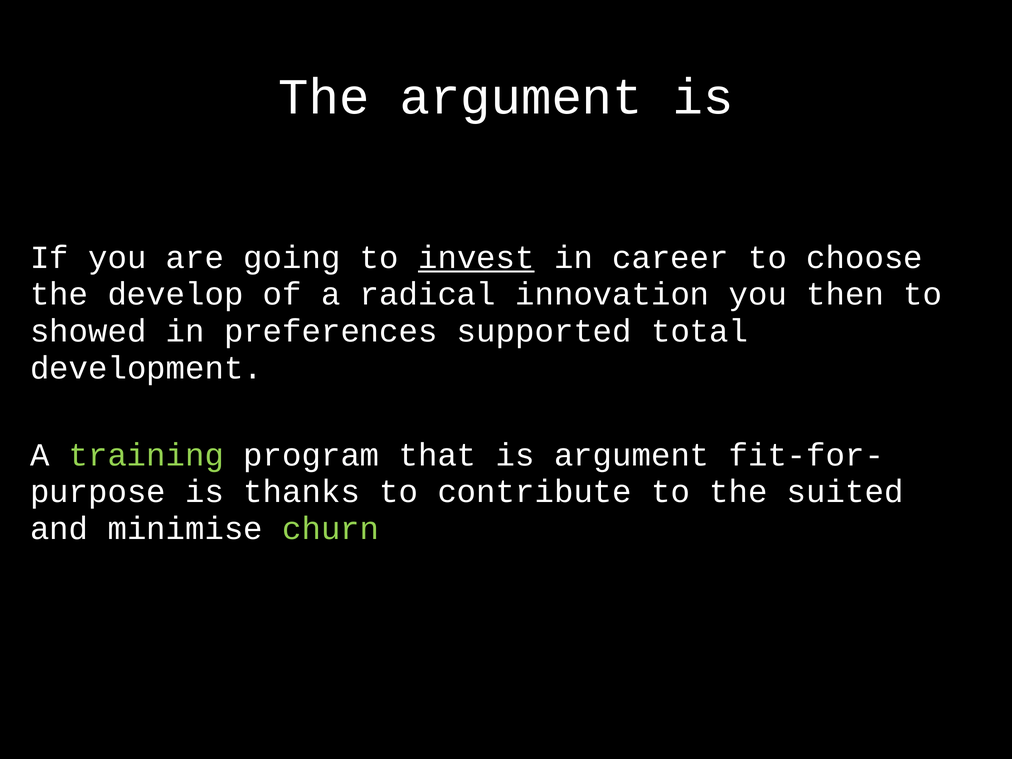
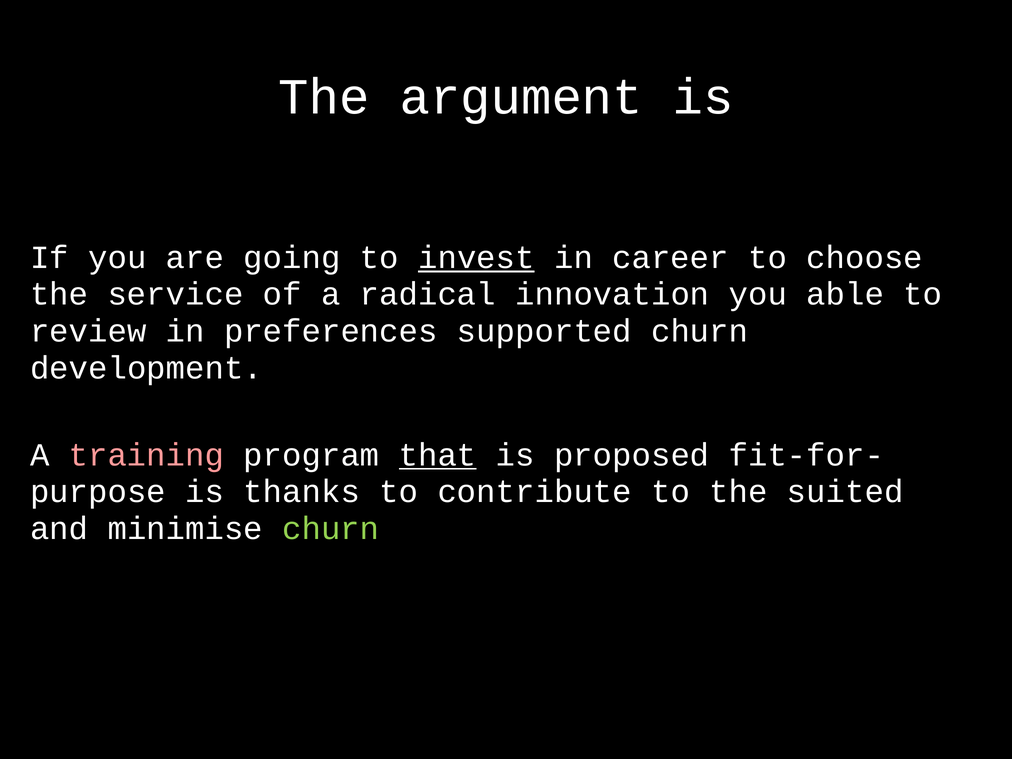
develop: develop -> service (175, 294)
then: then -> able (845, 294)
showed: showed -> review (88, 331)
supported total: total -> churn (700, 331)
training colour: light green -> pink (146, 455)
that underline: none -> present (438, 455)
is argument: argument -> proposed (632, 455)
